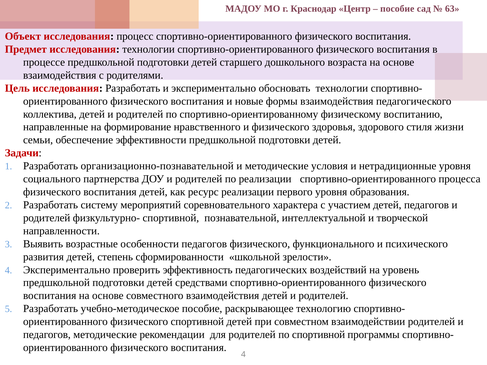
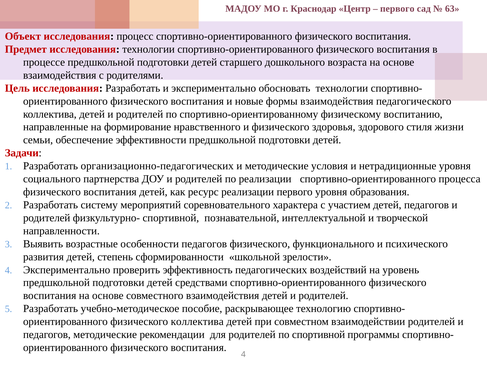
пособие: пособие -> первого (397, 9)
организационно-познавательной: организационно-познавательной -> организационно-педагогических (157, 166)
физического спортивной: спортивной -> коллектива (197, 322)
